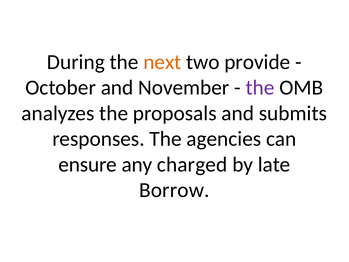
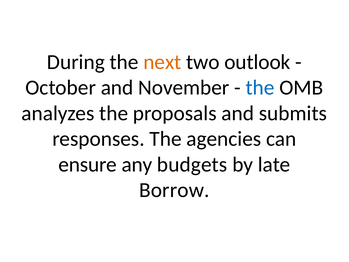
provide: provide -> outlook (257, 62)
the colour: purple -> blue (260, 88)
charged: charged -> budgets (192, 164)
